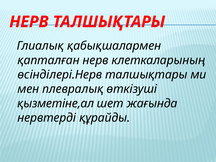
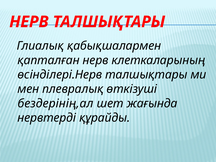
қызметіне,ал: қызметіне,ал -> бездерінің,ал (56, 103)
